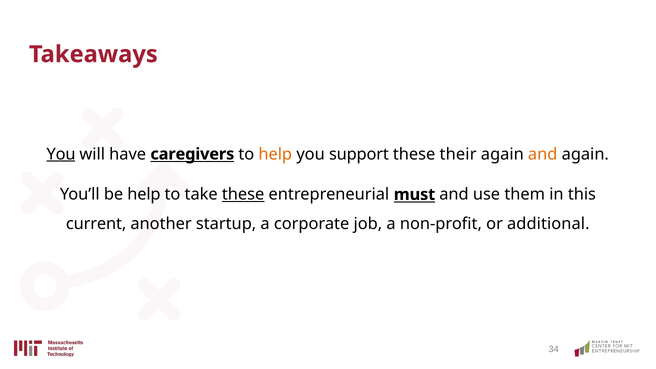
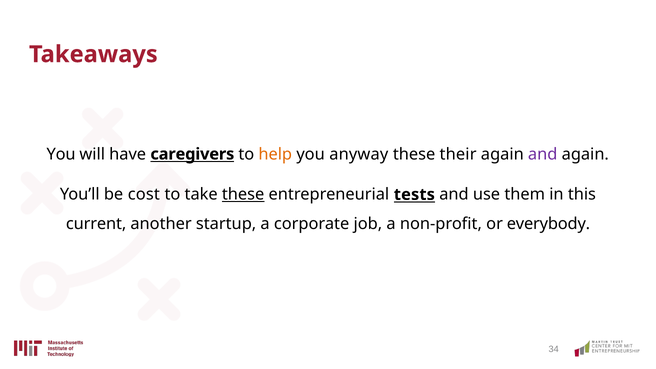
You underline: present -> none (61, 154)
support: support -> anyway (359, 154)
and colour: orange -> purple (543, 154)
be help: help -> cost (144, 195)
must: must -> tests (414, 195)
additional: additional -> everybody (548, 224)
